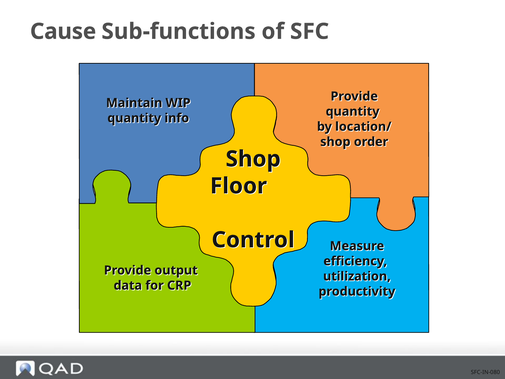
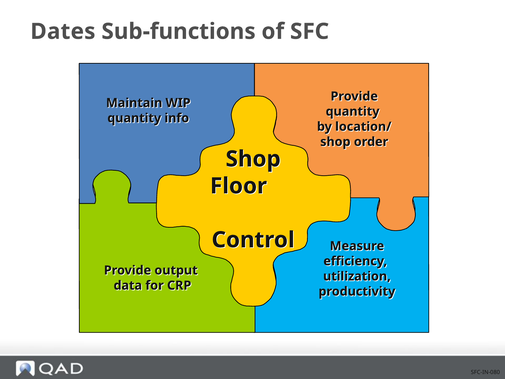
Cause: Cause -> Dates (63, 31)
